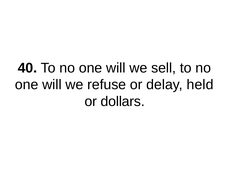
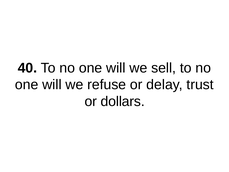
held: held -> trust (200, 85)
